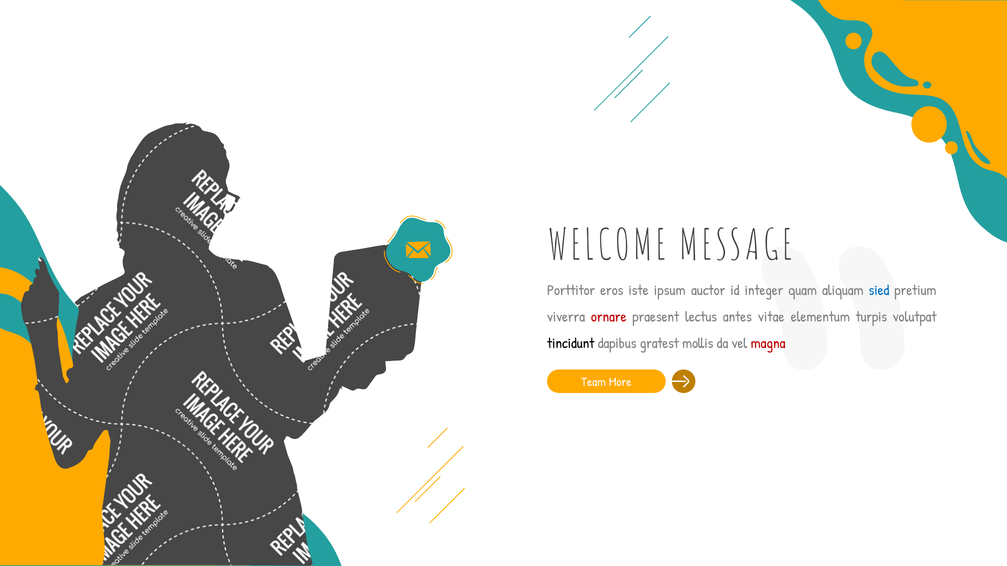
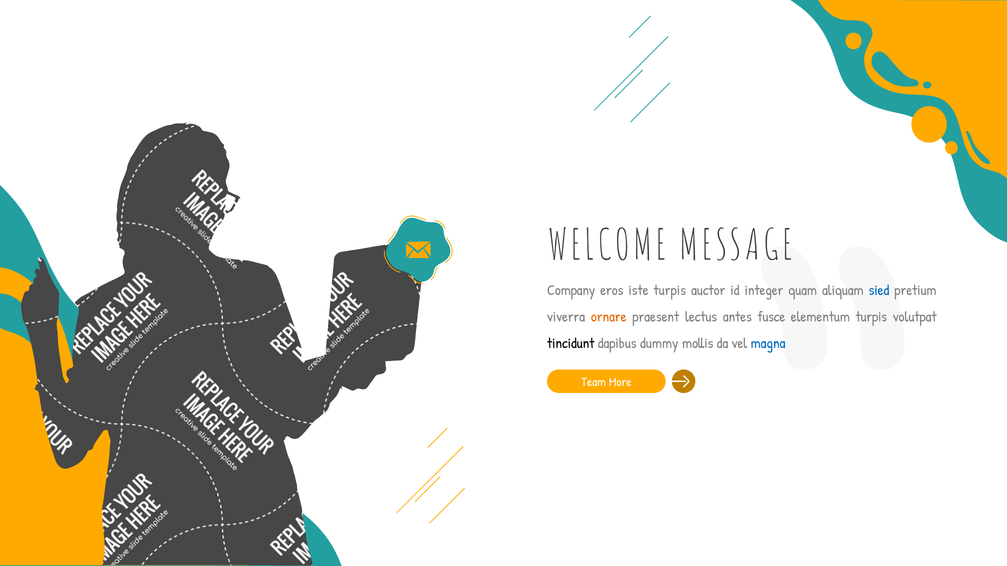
Porttitor: Porttitor -> Company (571, 291)
iste ipsum: ipsum -> turpis (670, 291)
ornare colour: red -> orange (609, 317)
vitae: vitae -> fusce (771, 317)
gratest: gratest -> dummy (659, 344)
magna colour: red -> blue (768, 344)
